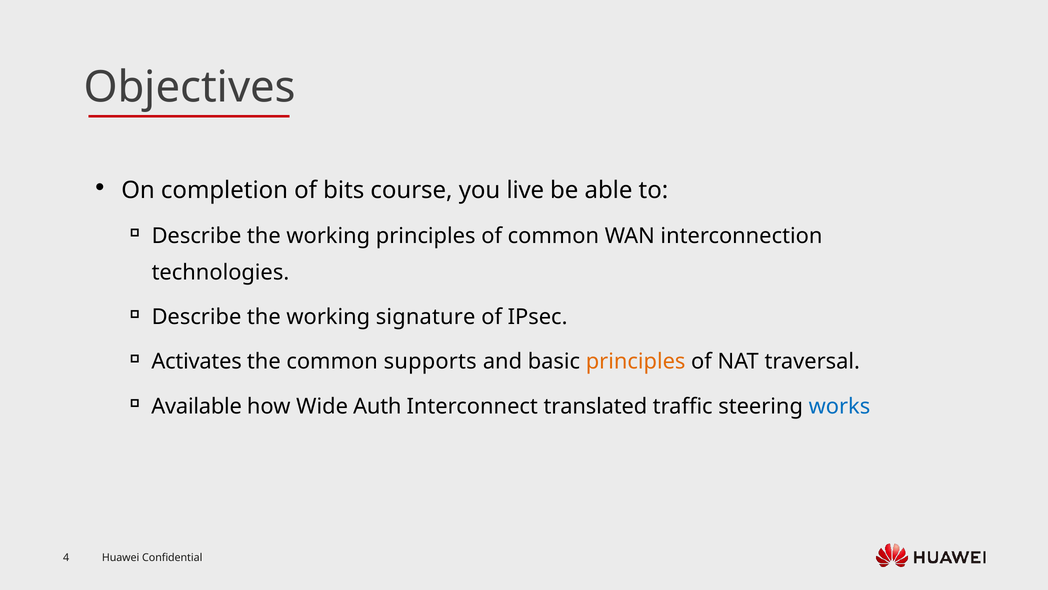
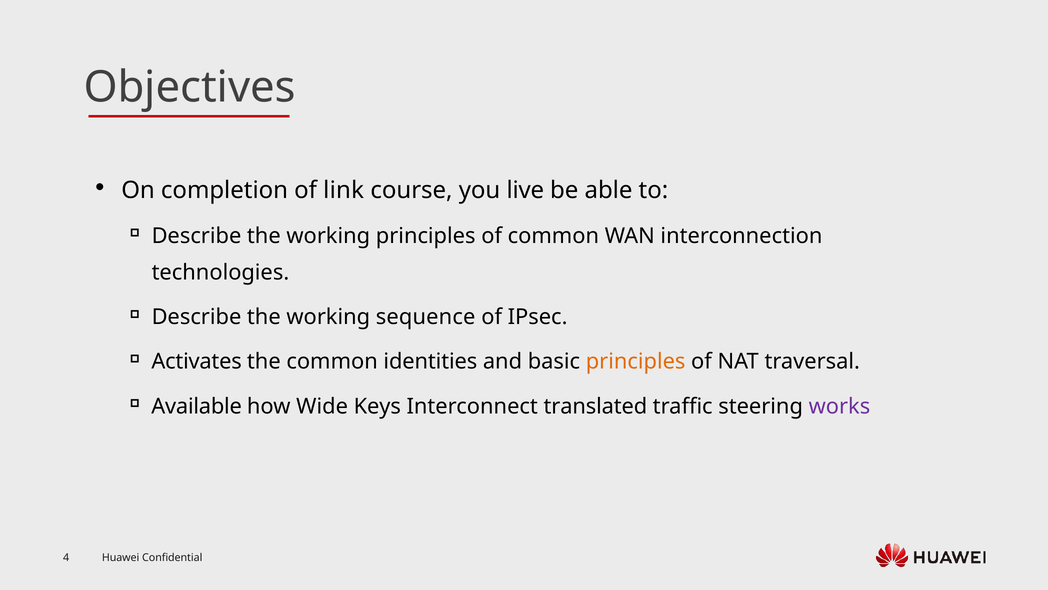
bits: bits -> link (344, 190)
signature: signature -> sequence (426, 317)
supports: supports -> identities (430, 361)
Auth: Auth -> Keys (377, 406)
works colour: blue -> purple (839, 406)
